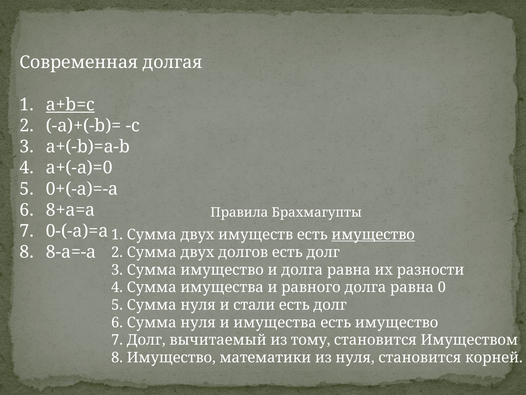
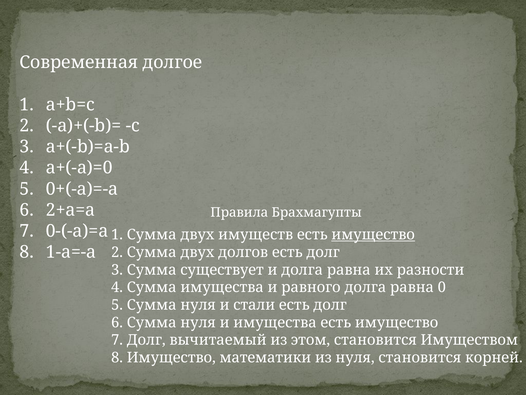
долгая: долгая -> долгое (172, 62)
a+b=c underline: present -> none (70, 105)
8+a=a: 8+a=a -> 2+a=a (70, 210)
8-a=-a: 8-a=-a -> 1-a=-a (71, 252)
Сумма имущество: имущество -> существует (222, 270)
тому: тому -> этом (311, 340)
